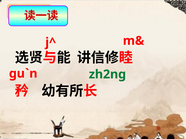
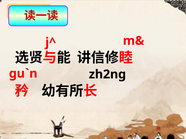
zh2ng colour: green -> black (107, 75)
